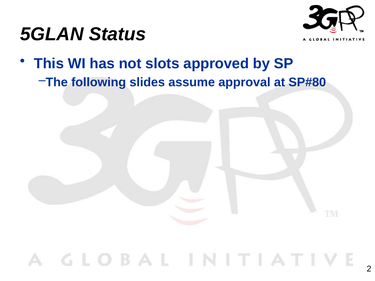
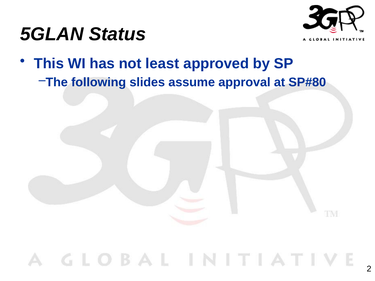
slots: slots -> least (162, 64)
